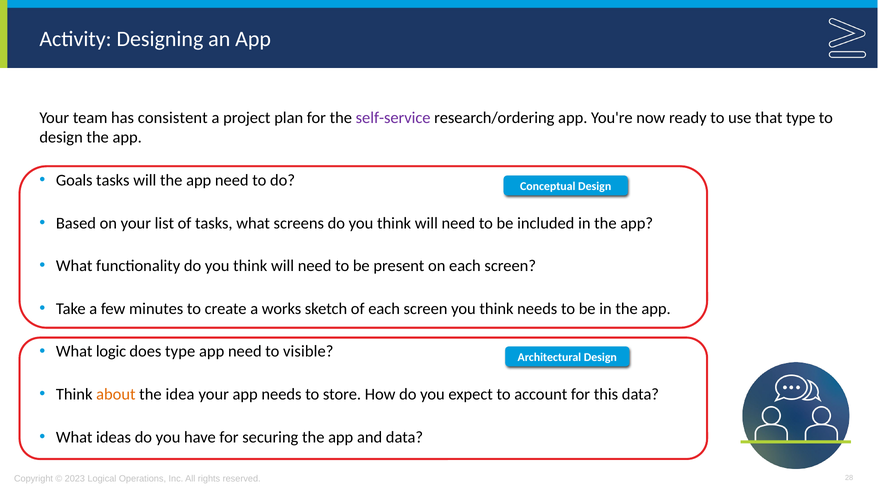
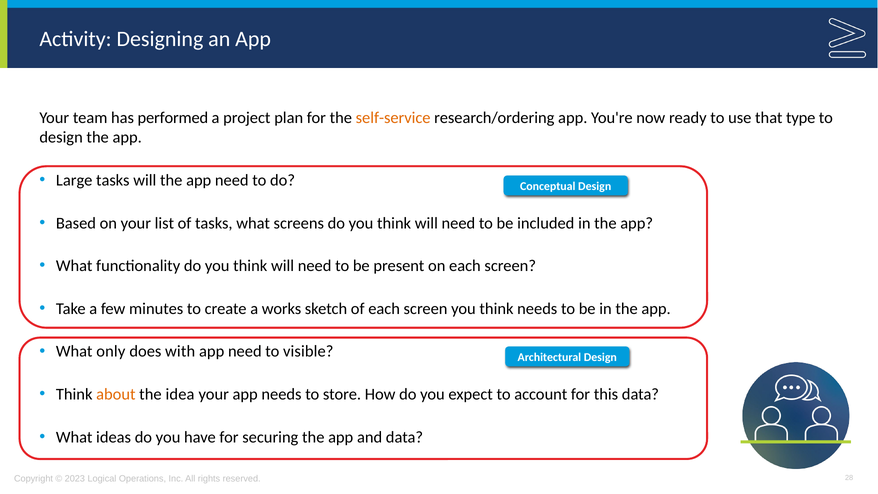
consistent: consistent -> performed (173, 118)
self-service colour: purple -> orange (393, 118)
Goals: Goals -> Large (74, 180)
logic: logic -> only (111, 351)
does type: type -> with (180, 351)
